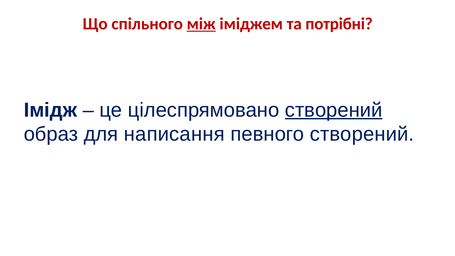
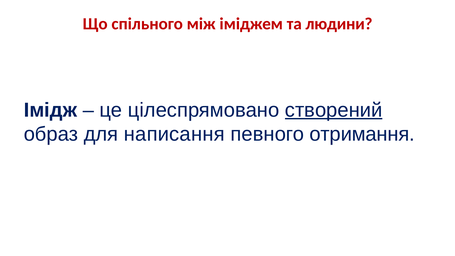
між underline: present -> none (201, 24)
потрібні: потрібні -> людини (339, 24)
певного створений: створений -> отримання (362, 134)
